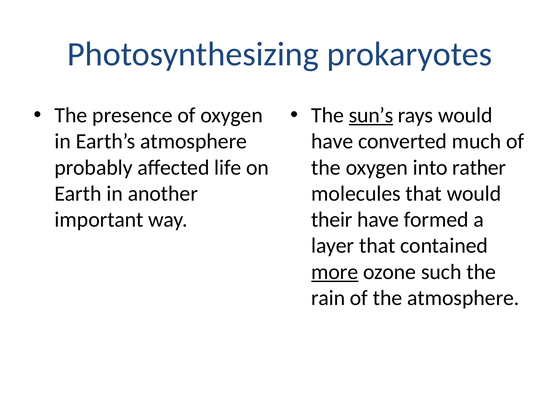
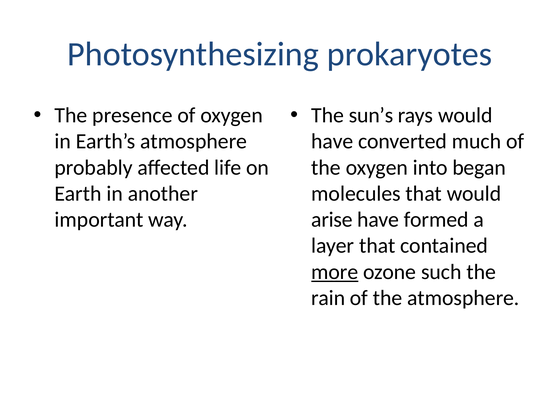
sun’s underline: present -> none (371, 115)
rather: rather -> began (479, 168)
their: their -> arise (332, 220)
